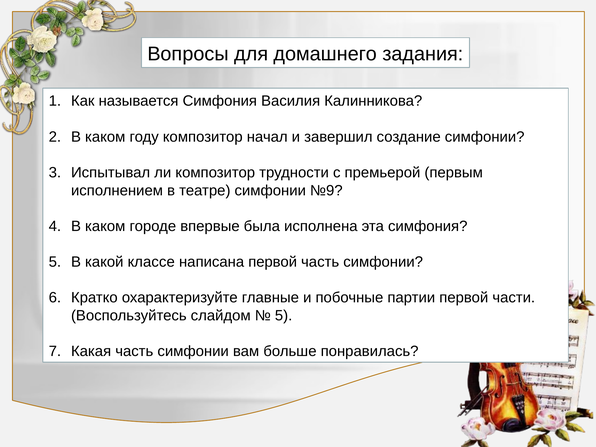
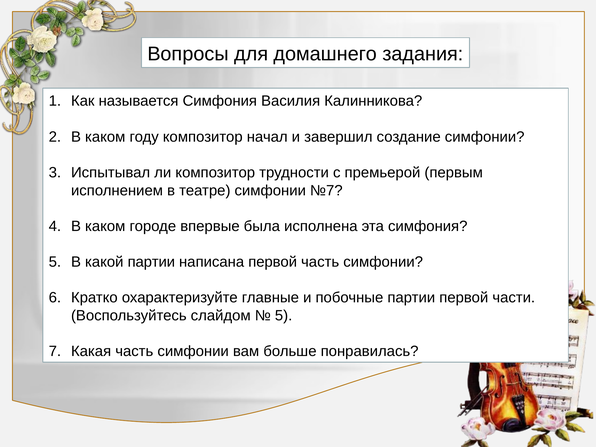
№9: №9 -> №7 (326, 190)
какой классе: классе -> партии (151, 262)
